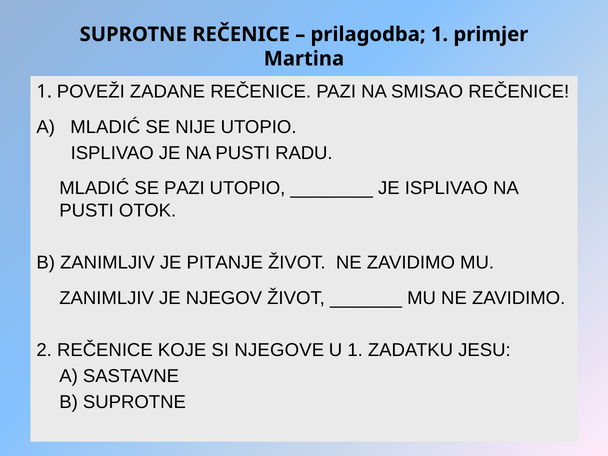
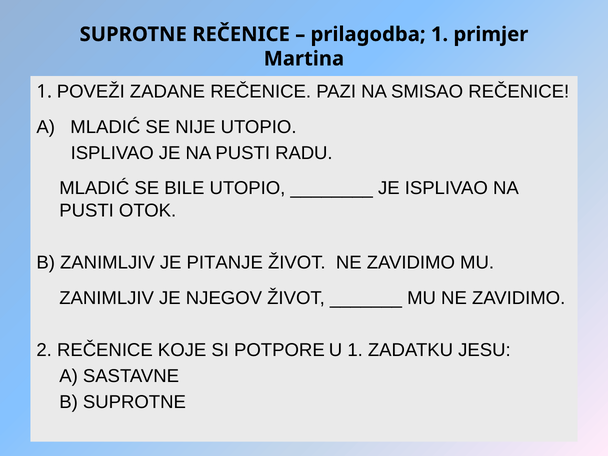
SE PAZI: PAZI -> BILE (184, 188)
NJEGOVE: NJEGOVE -> POTPORE (279, 350)
